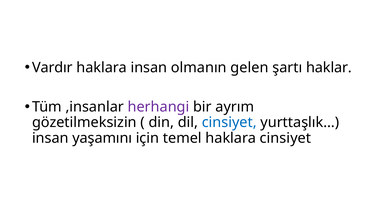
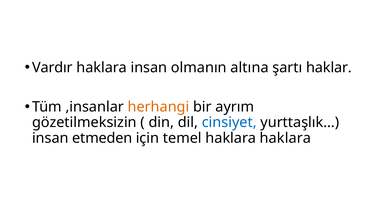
gelen: gelen -> altına (250, 68)
herhangi colour: purple -> orange (158, 107)
yaşamını: yaşamını -> etmeden (102, 138)
haklara cinsiyet: cinsiyet -> haklara (285, 138)
